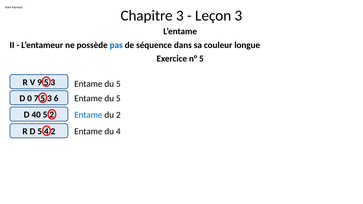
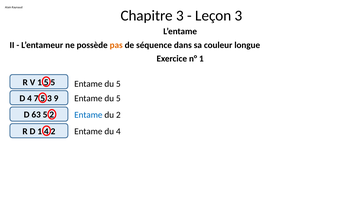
pas colour: blue -> orange (116, 45)
n° 5: 5 -> 1 (201, 59)
V 9: 9 -> 1 (40, 82)
3: 3 -> 5 (53, 82)
D 0: 0 -> 4 (30, 98)
6: 6 -> 9 (56, 98)
40: 40 -> 63 (36, 115)
D 5: 5 -> 1 (40, 131)
